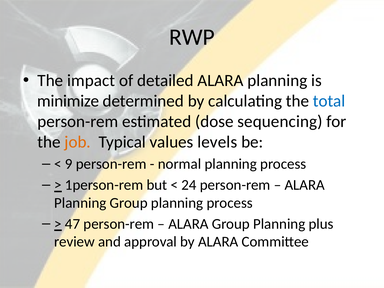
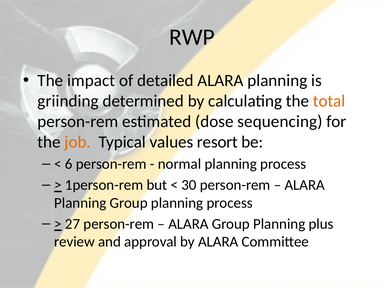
minimize: minimize -> griinding (68, 101)
total colour: blue -> orange (329, 101)
levels: levels -> resort (217, 142)
9: 9 -> 6 (69, 164)
24: 24 -> 30 (189, 185)
47: 47 -> 27 (73, 224)
